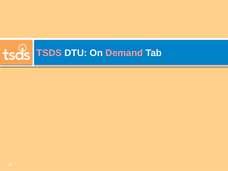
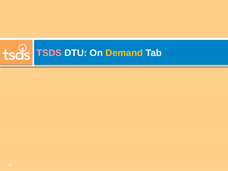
Demand colour: pink -> yellow (124, 53)
